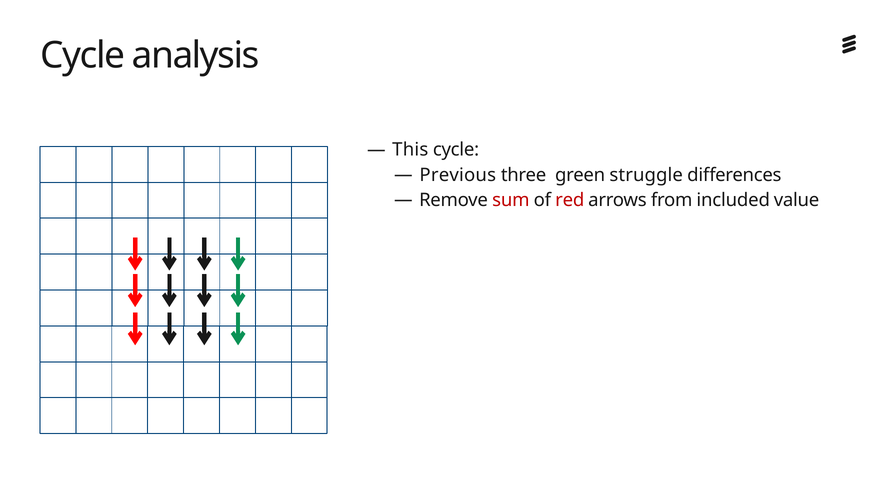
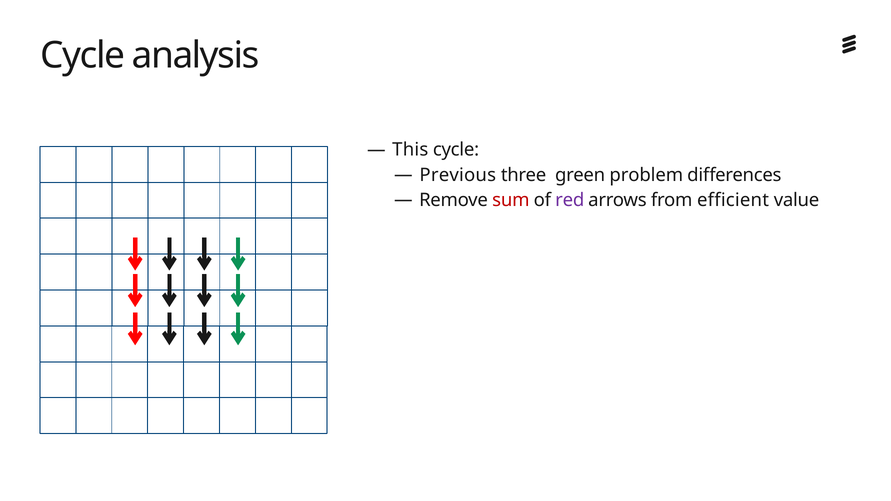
struggle: struggle -> problem (646, 175)
red colour: red -> purple (570, 200)
included: included -> efficient (733, 200)
